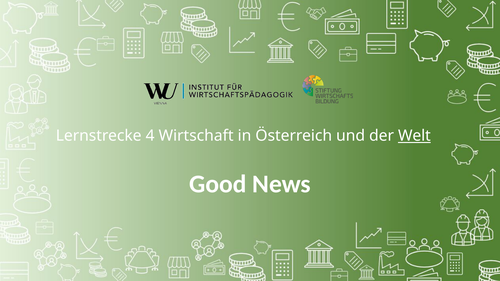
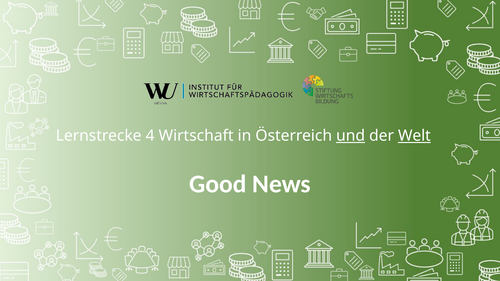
und underline: none -> present (351, 136)
